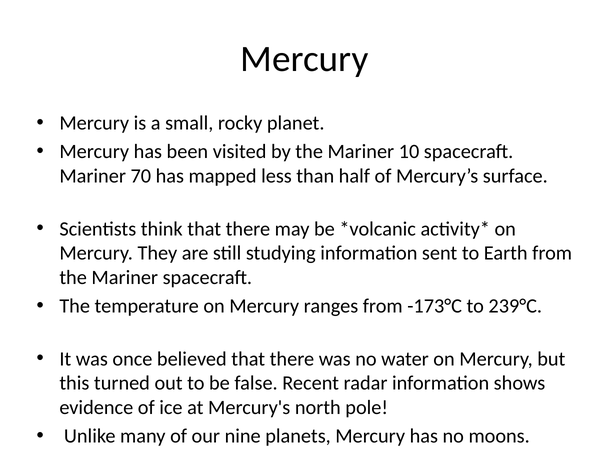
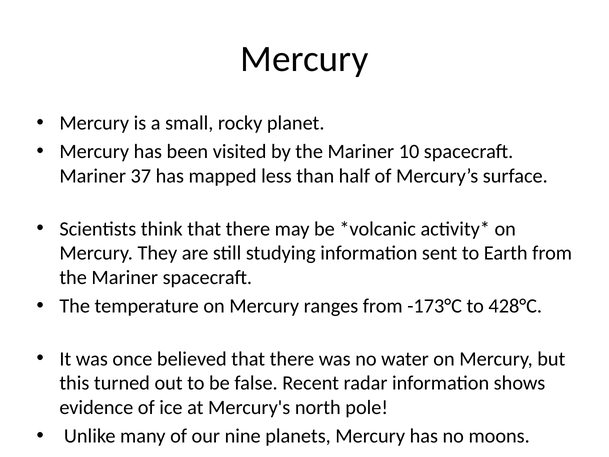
70: 70 -> 37 (141, 176)
239°C: 239°C -> 428°C (515, 306)
